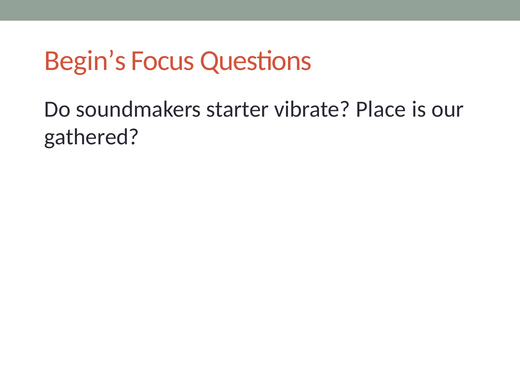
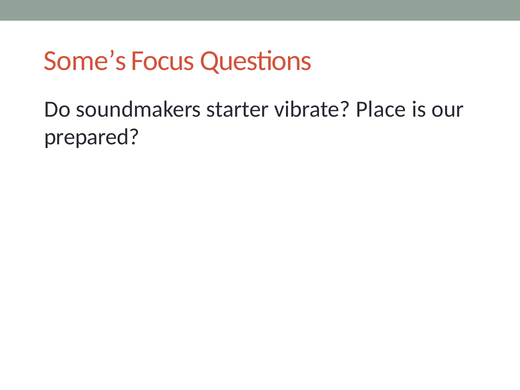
Begin’s: Begin’s -> Some’s (85, 61)
gathered: gathered -> prepared (92, 137)
